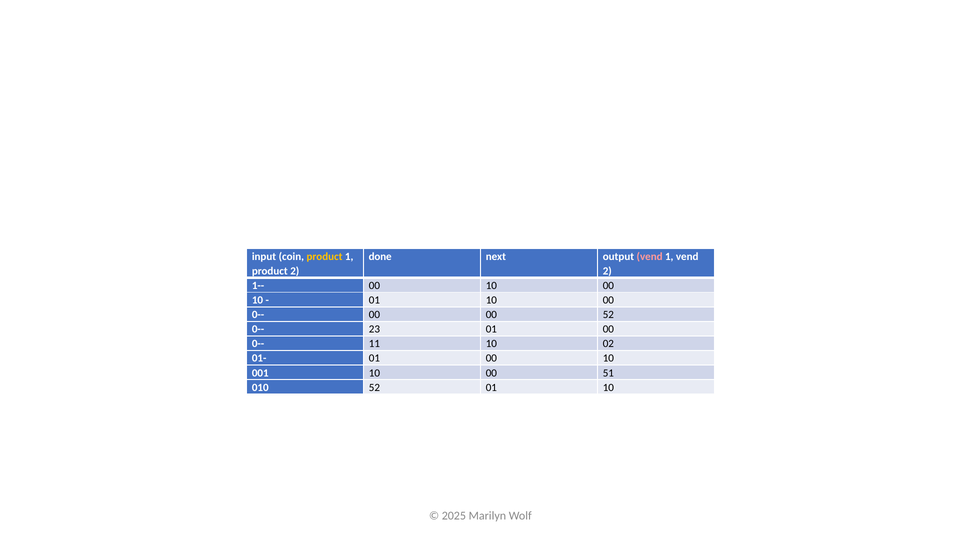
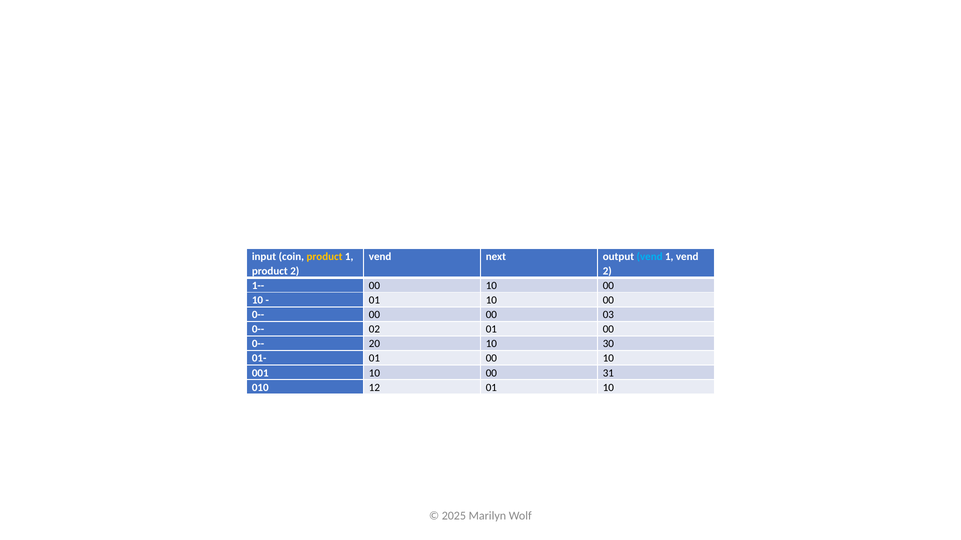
done: done -> vend (380, 257)
vend colour: pink -> light blue (650, 257)
00 52: 52 -> 03 (608, 315)
23: 23 -> 02 (374, 330)
11: 11 -> 20 (374, 344)
02: 02 -> 30 (608, 344)
51: 51 -> 31 (608, 373)
010 52: 52 -> 12 (374, 388)
